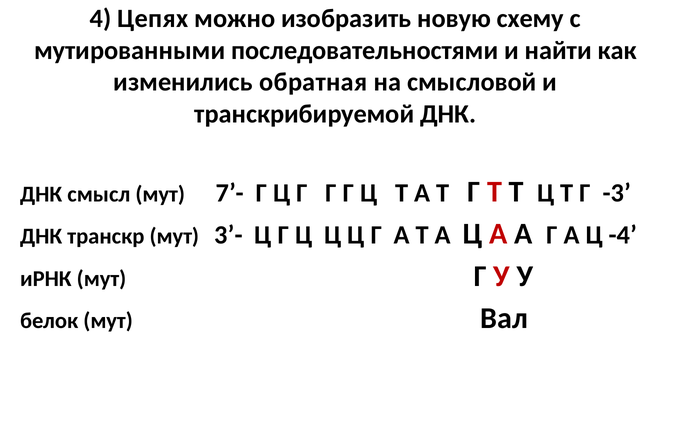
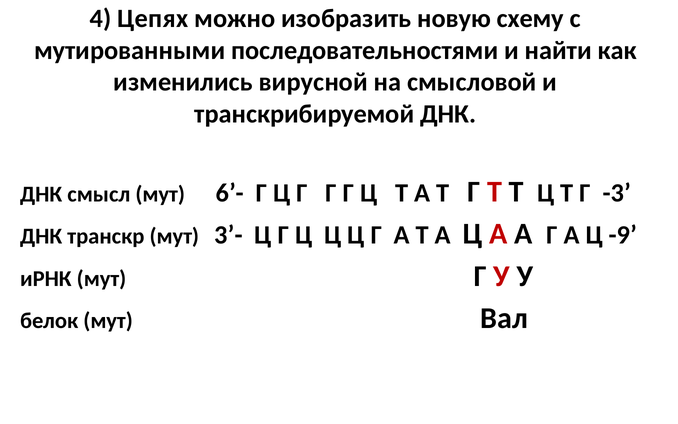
обратная: обратная -> вирусной (313, 82)
7’-: 7’- -> 6’- (230, 193)
-4: -4 -> -9 (623, 235)
